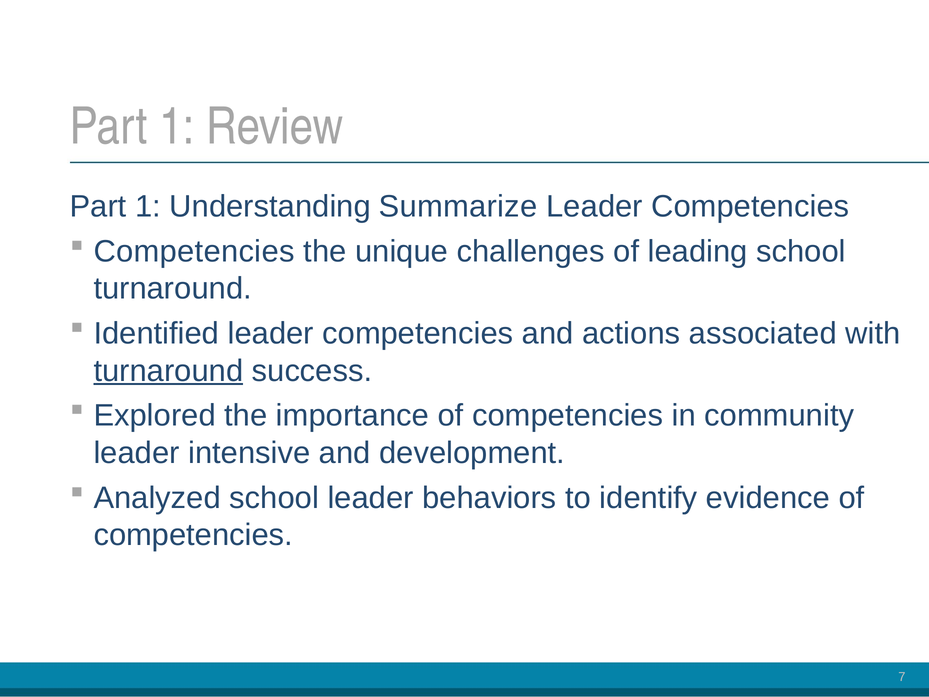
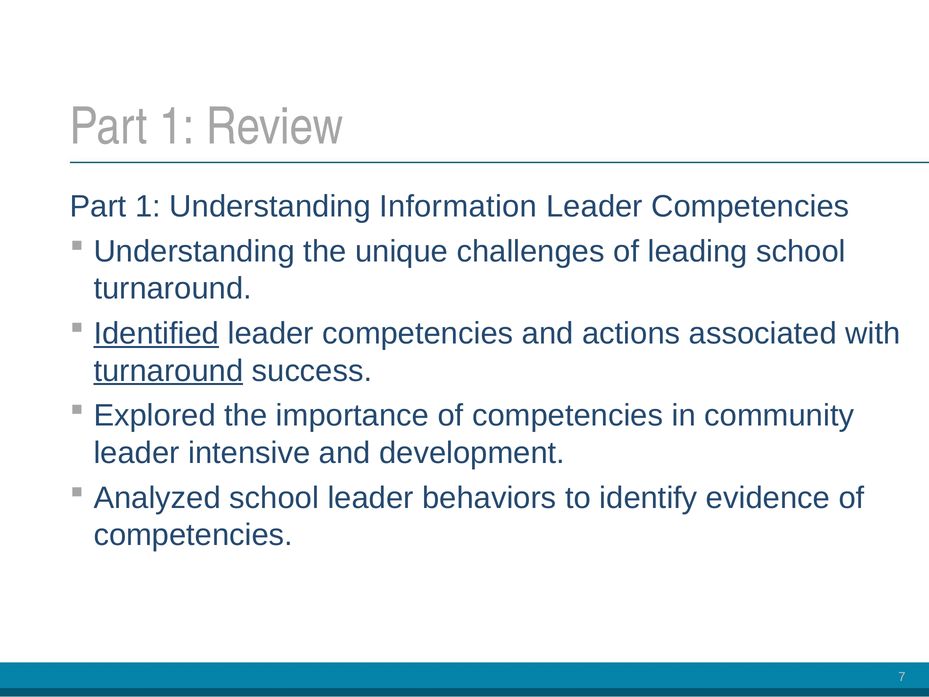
Summarize: Summarize -> Information (458, 207)
Competencies: Competencies -> Understanding (194, 251)
Identified underline: none -> present (156, 334)
